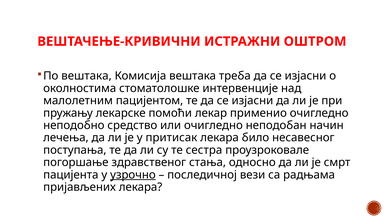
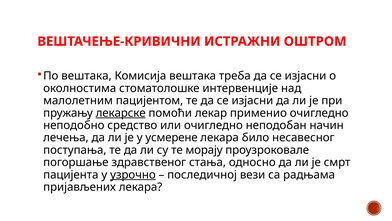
лекарске underline: none -> present (121, 113)
притисак: притисак -> усмерене (172, 137)
сестра: сестра -> морају (204, 150)
